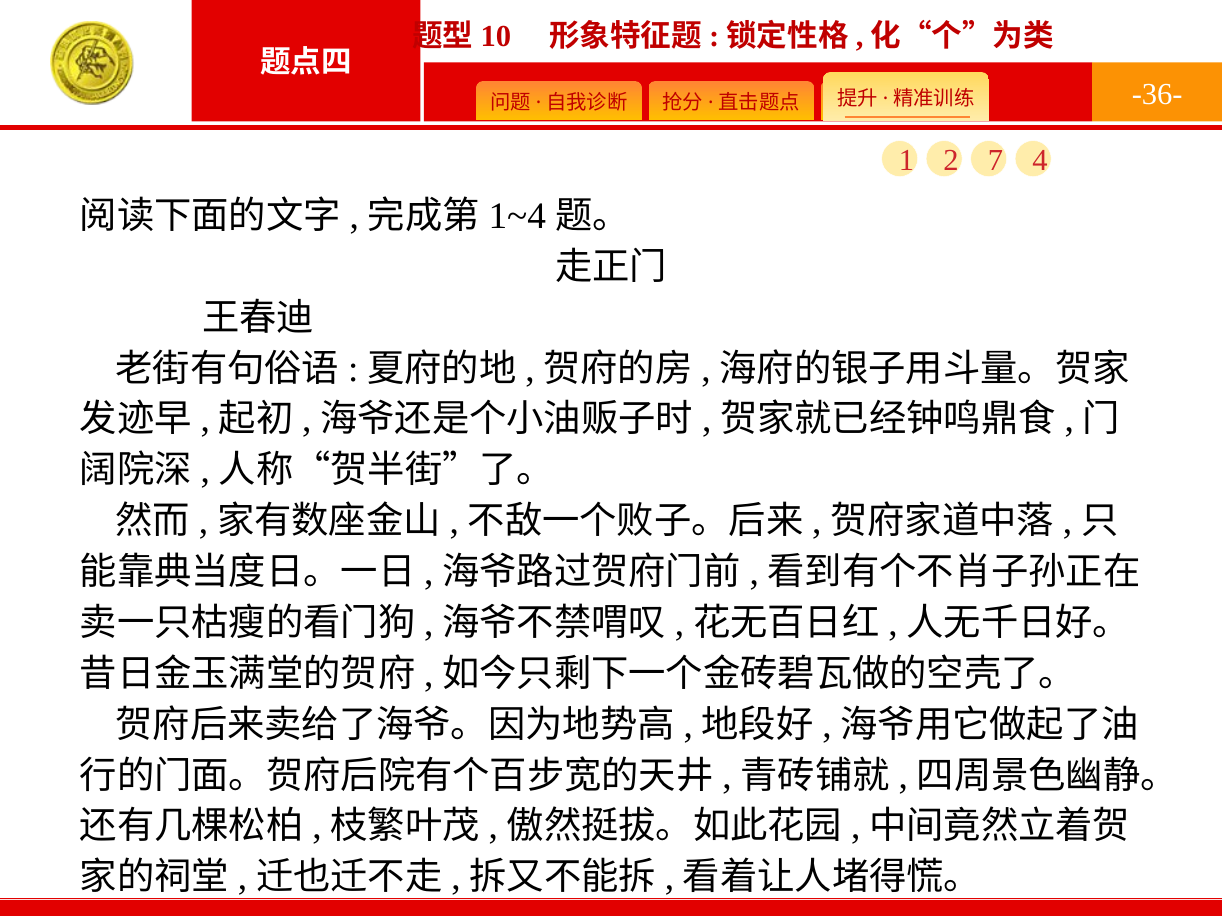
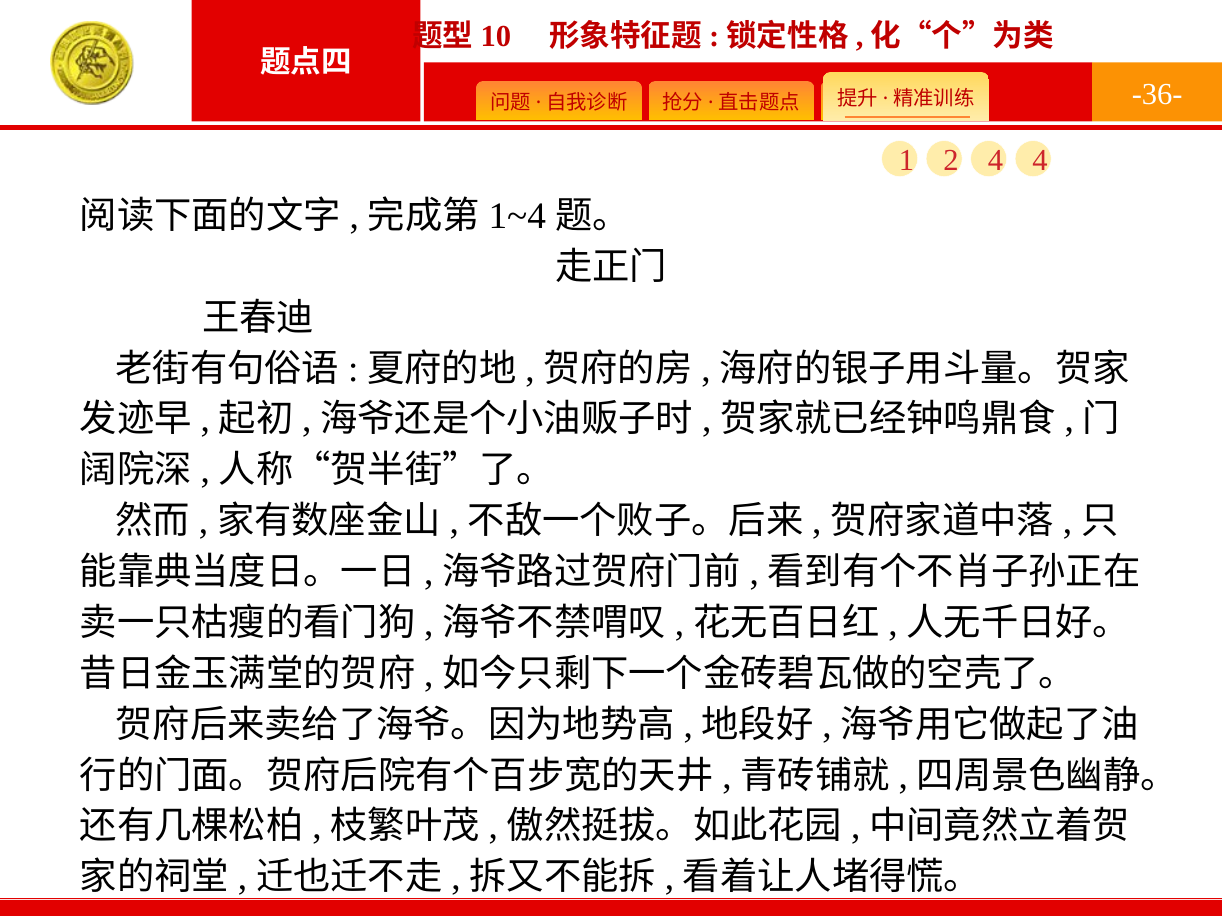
2 7: 7 -> 4 (995, 161)
